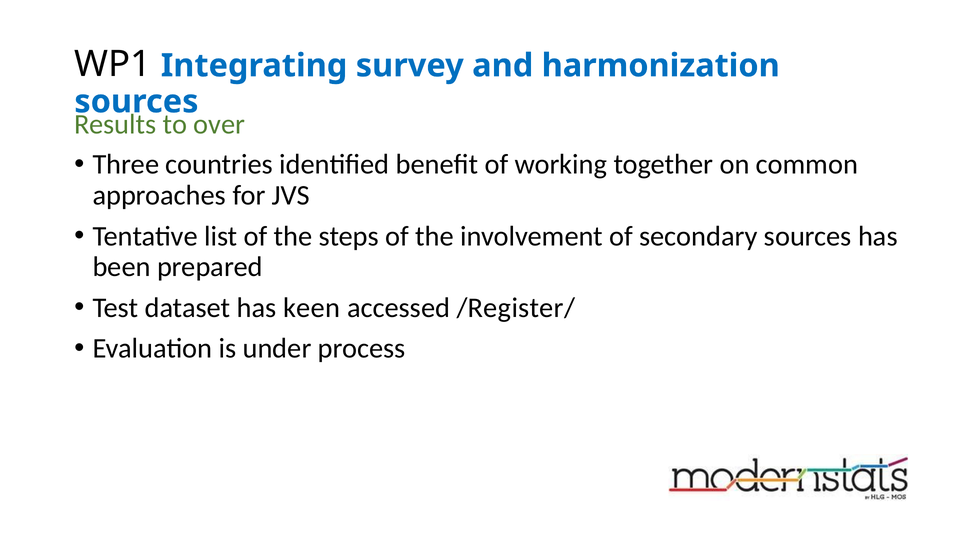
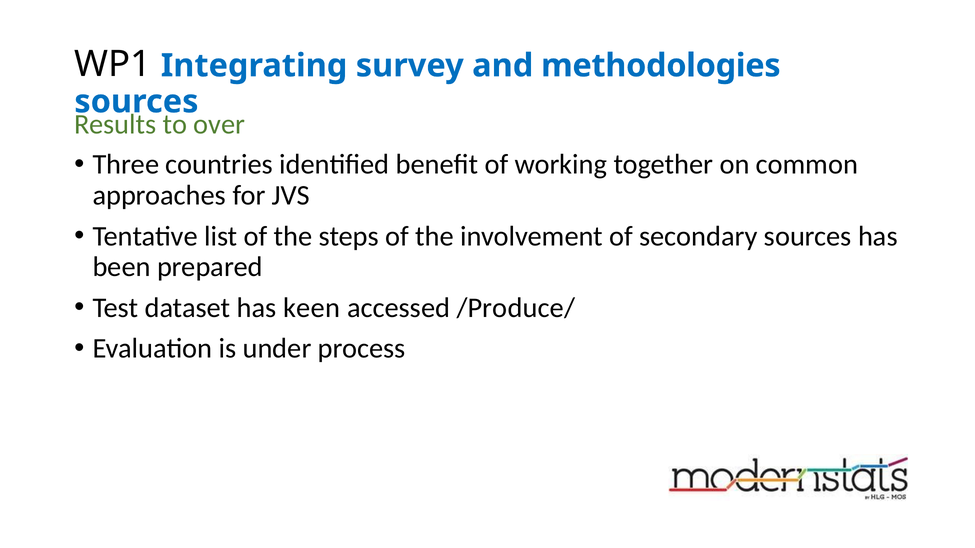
harmonization: harmonization -> methodologies (661, 66)
/Register/: /Register/ -> /Produce/ (516, 308)
